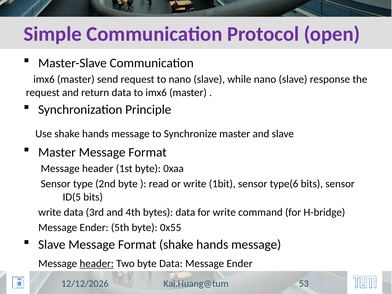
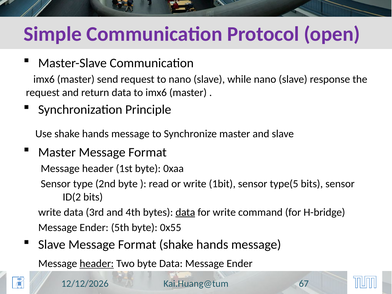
type(6: type(6 -> type(5 (284, 184)
ID(5: ID(5 -> ID(2 (72, 197)
data underline: none -> present (185, 212)
53: 53 -> 67 (304, 284)
